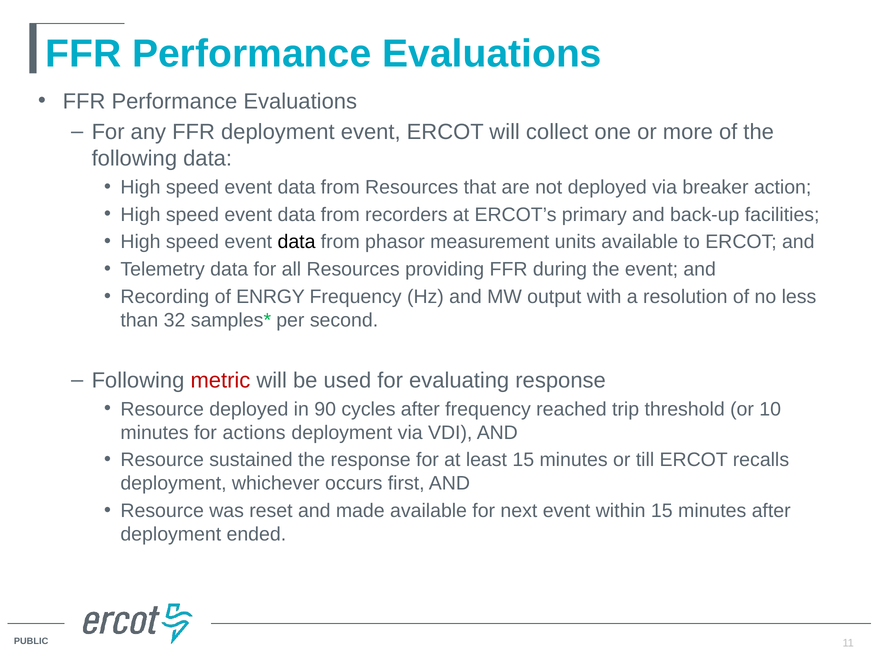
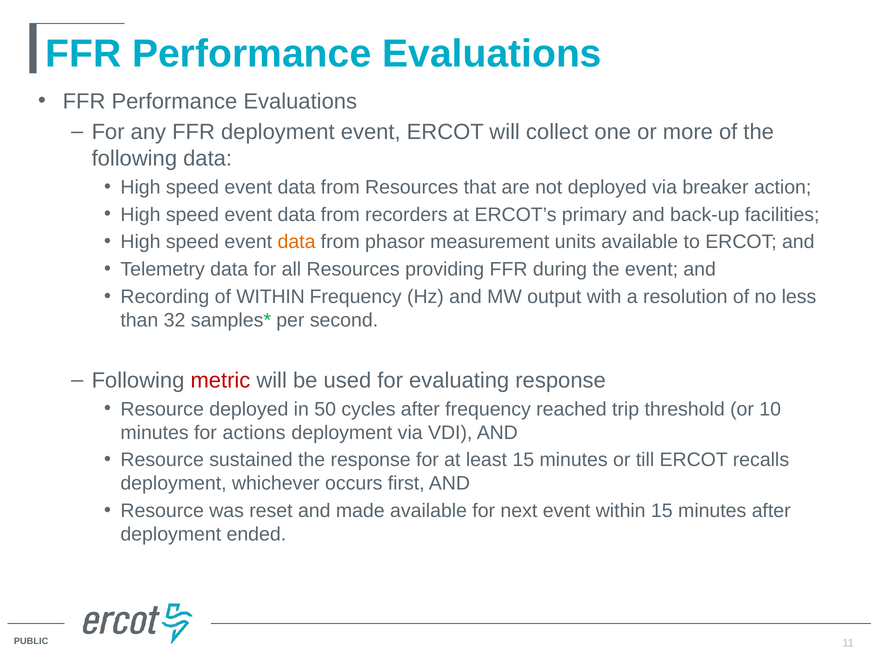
data colour: black -> orange (297, 242)
of ENRGY: ENRGY -> WITHIN (271, 297)
90: 90 -> 50 (325, 409)
